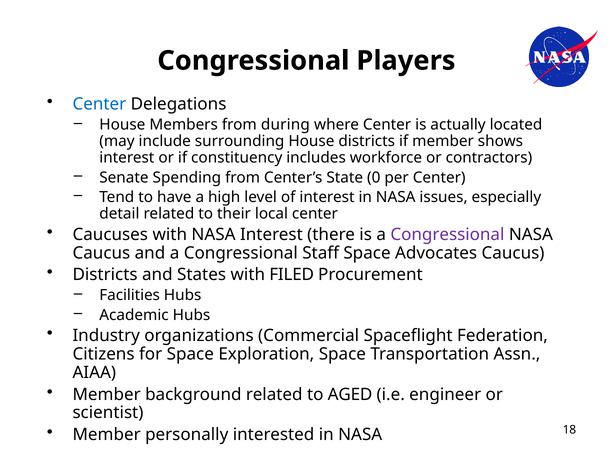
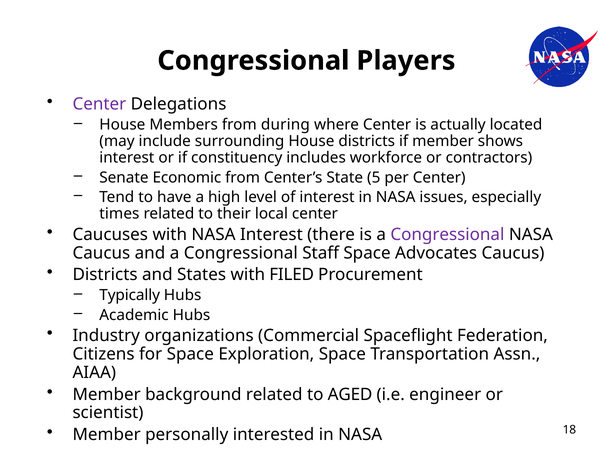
Center colour: blue -> purple (99, 104)
Spending: Spending -> Economic (187, 177)
0: 0 -> 5 (374, 177)
detail: detail -> times (119, 214)
Facilities: Facilities -> Typically (130, 295)
